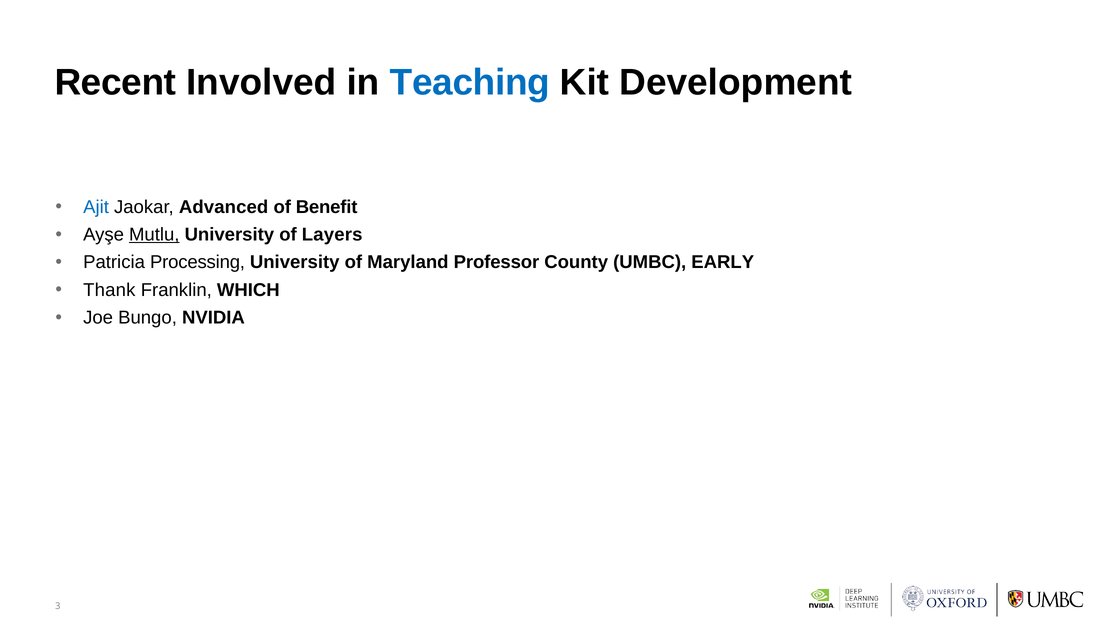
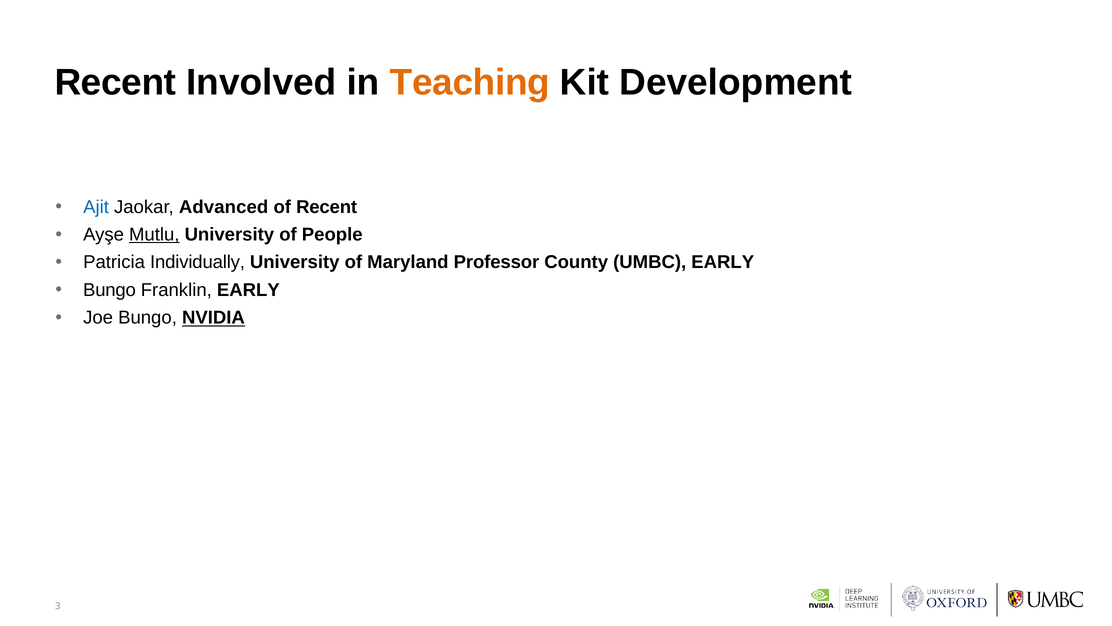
Teaching colour: blue -> orange (470, 82)
of Benefit: Benefit -> Recent (327, 207)
Layers: Layers -> People (332, 234)
Processing: Processing -> Individually (198, 262)
Thank: Thank -> Bungo (110, 290)
Franklin WHICH: WHICH -> EARLY (248, 290)
NVIDIA underline: none -> present (213, 318)
